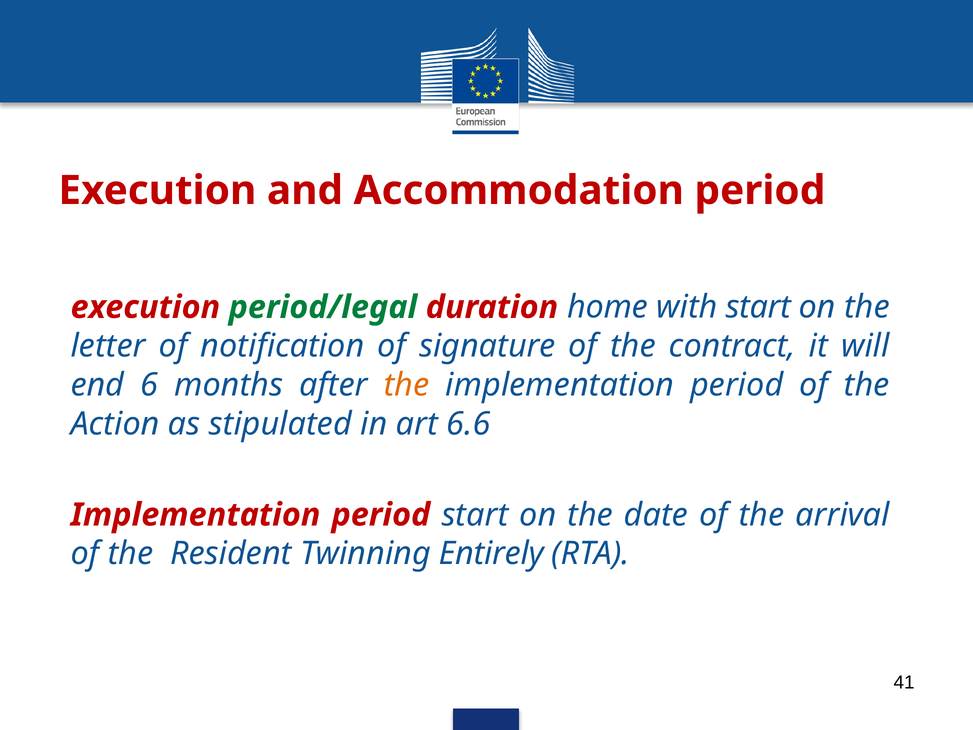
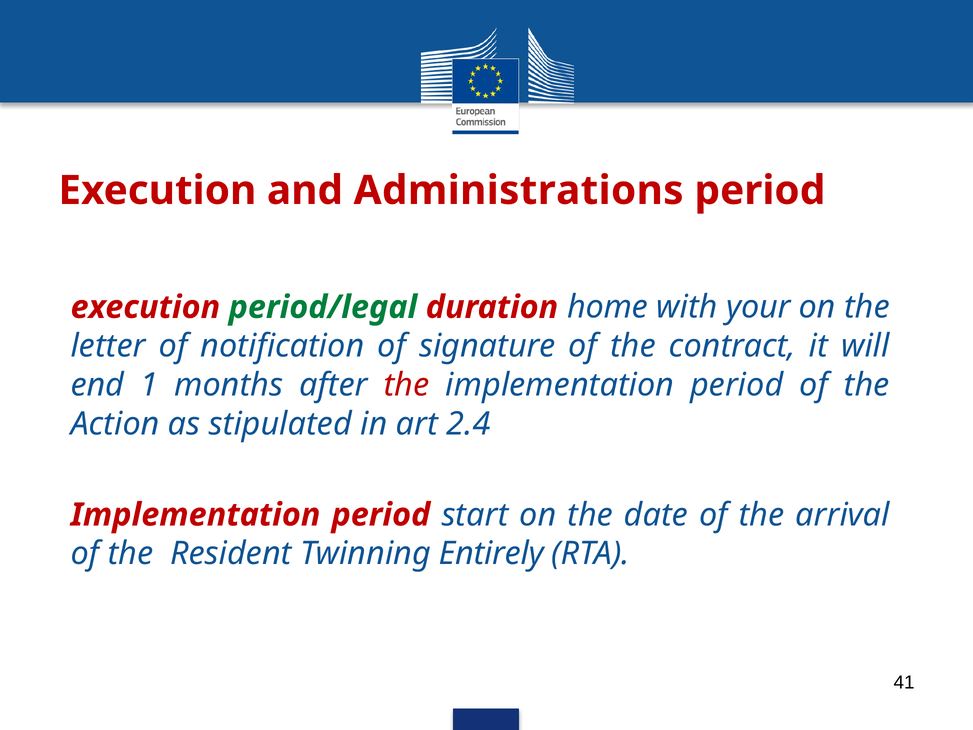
Accommodation: Accommodation -> Administrations (519, 190)
with start: start -> your (758, 307)
6: 6 -> 1 (149, 385)
the colour: orange -> red (407, 385)
6.6: 6.6 -> 2.4 (468, 424)
